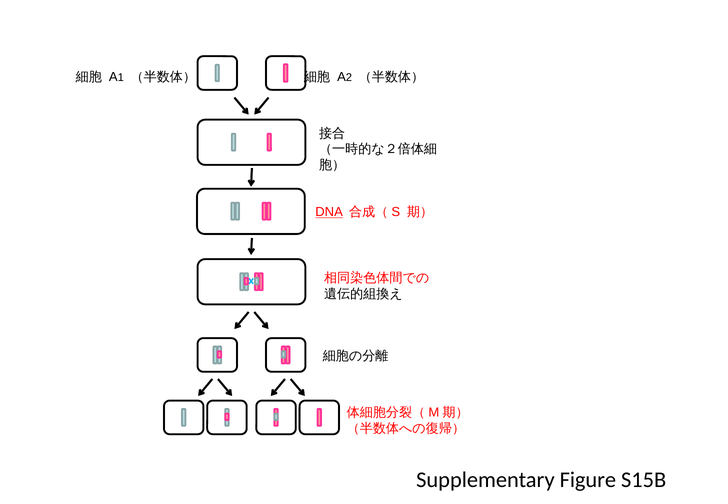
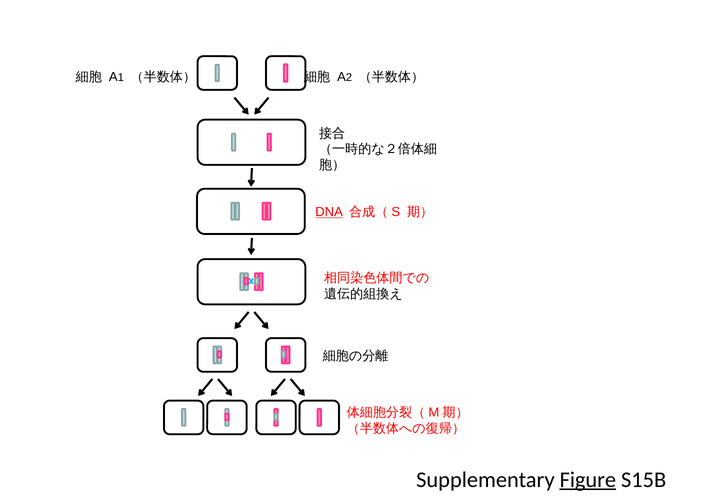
Figure underline: none -> present (588, 480)
